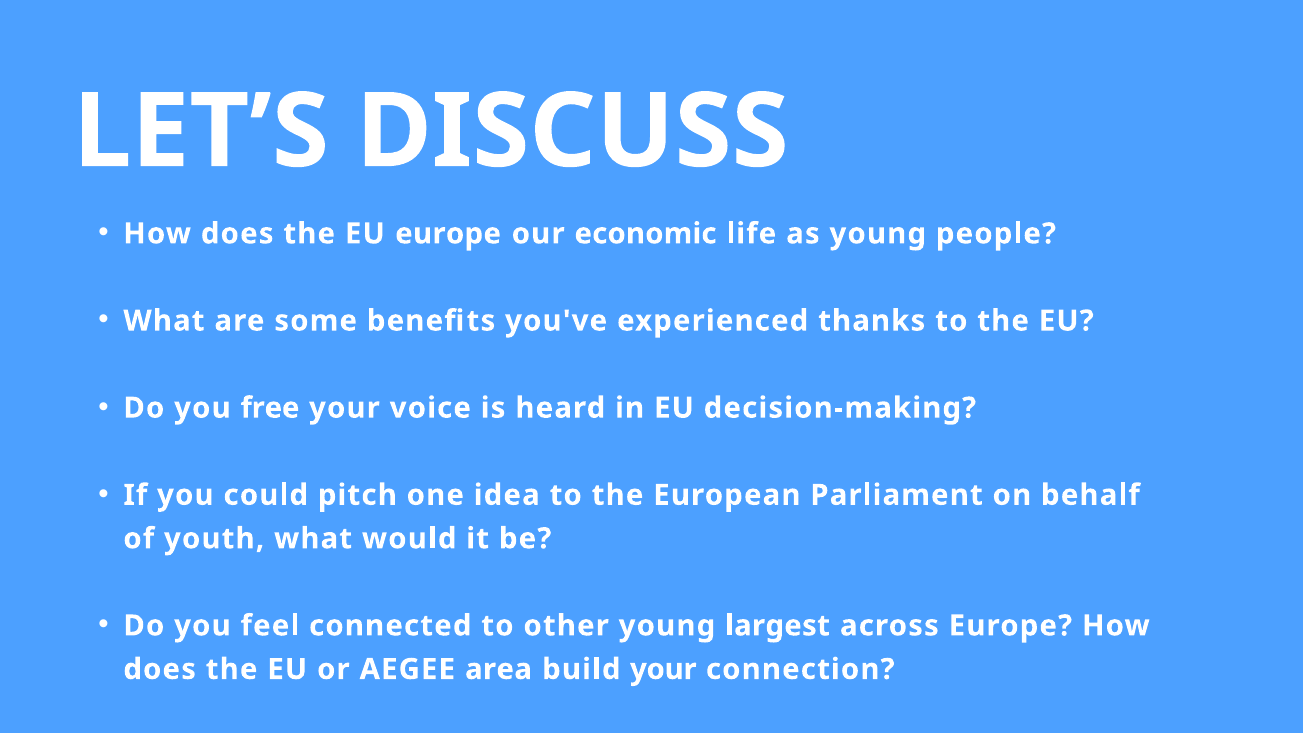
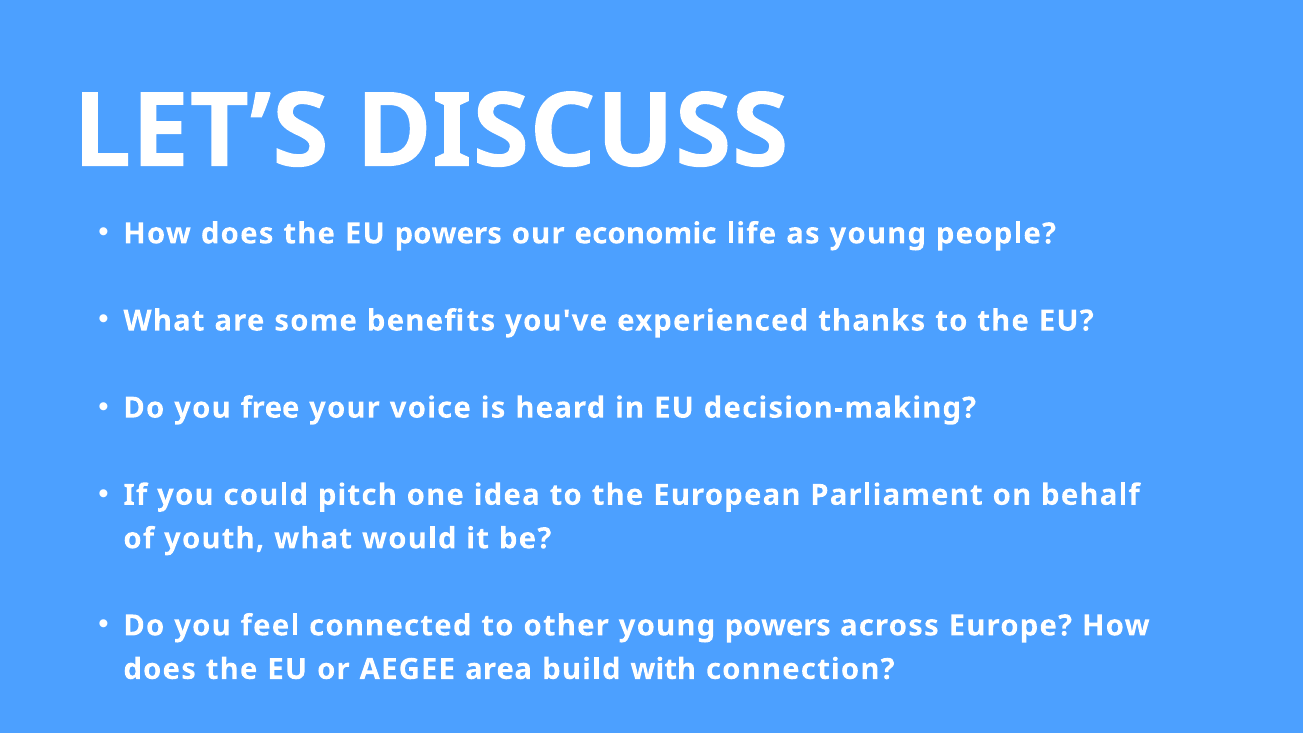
EU europe: europe -> powers (448, 234)
young largest: largest -> powers (778, 626)
build your: your -> with (663, 669)
